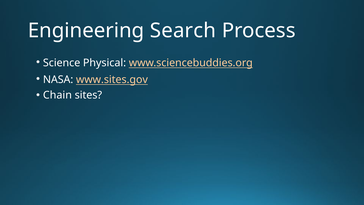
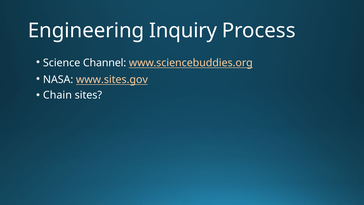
Search: Search -> Inquiry (183, 31)
Physical: Physical -> Channel (105, 63)
